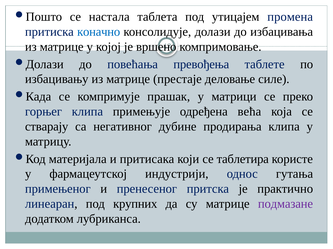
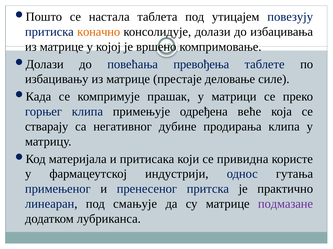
промена: промена -> повезују (290, 17)
коначно colour: blue -> orange (99, 32)
већа: већа -> веће (249, 112)
таблетира: таблетира -> привидна (243, 159)
крупних: крупних -> смањује (135, 204)
